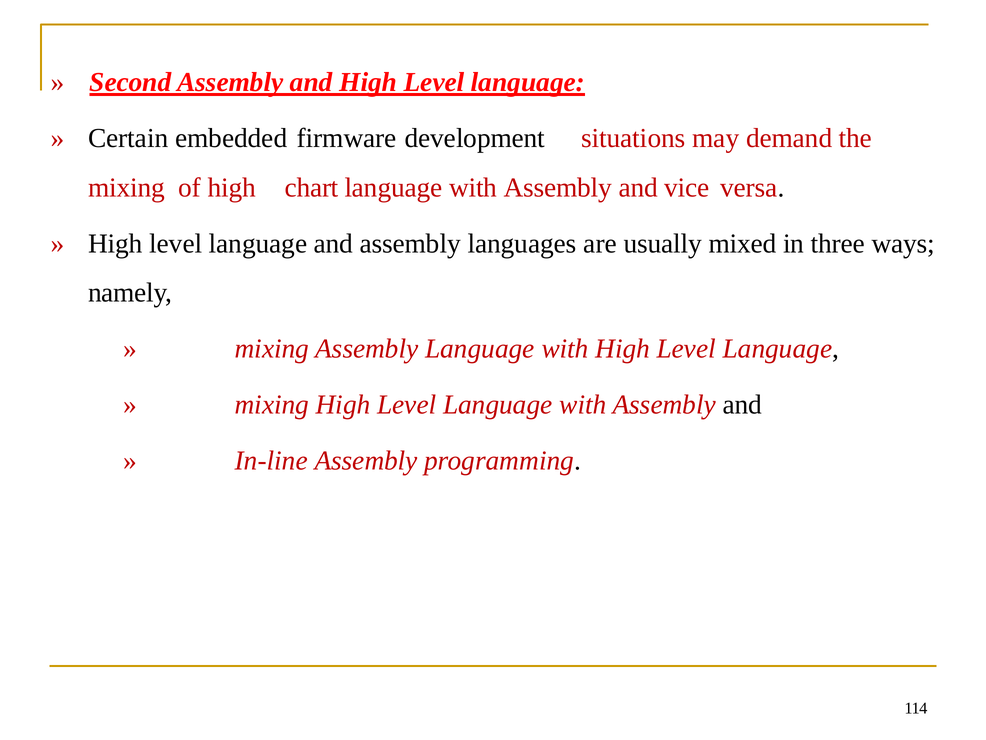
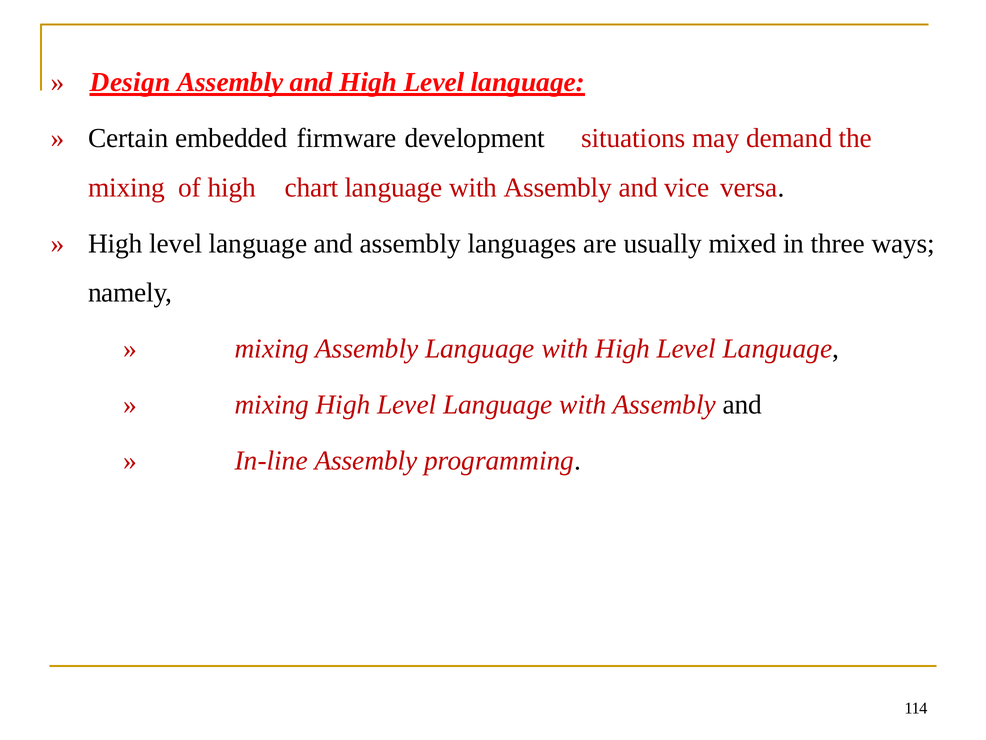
Second: Second -> Design (130, 82)
